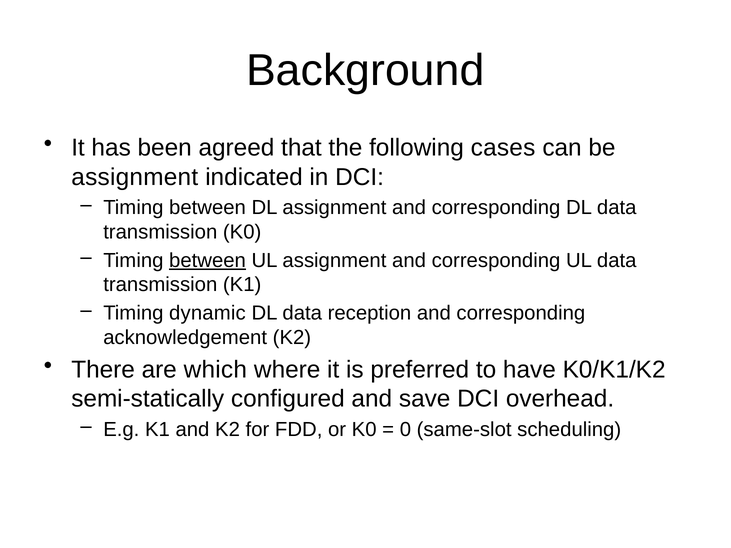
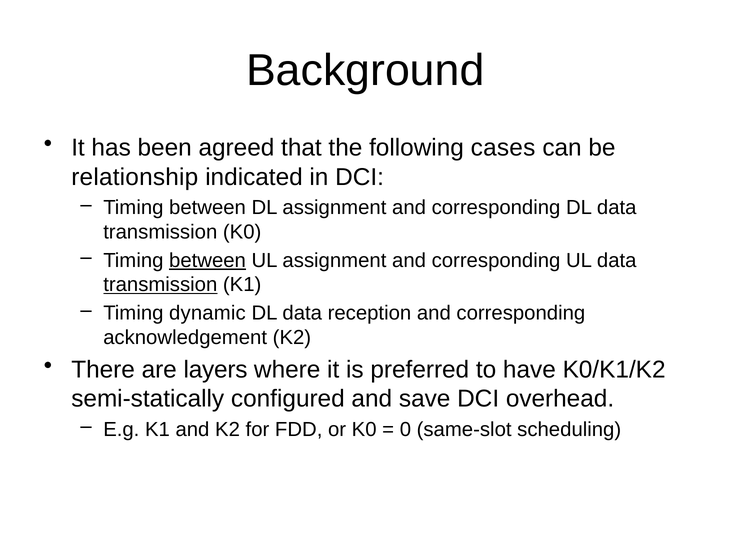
assignment: assignment -> relationship (135, 177)
transmission underline: none -> present (160, 285)
which: which -> layers (216, 370)
